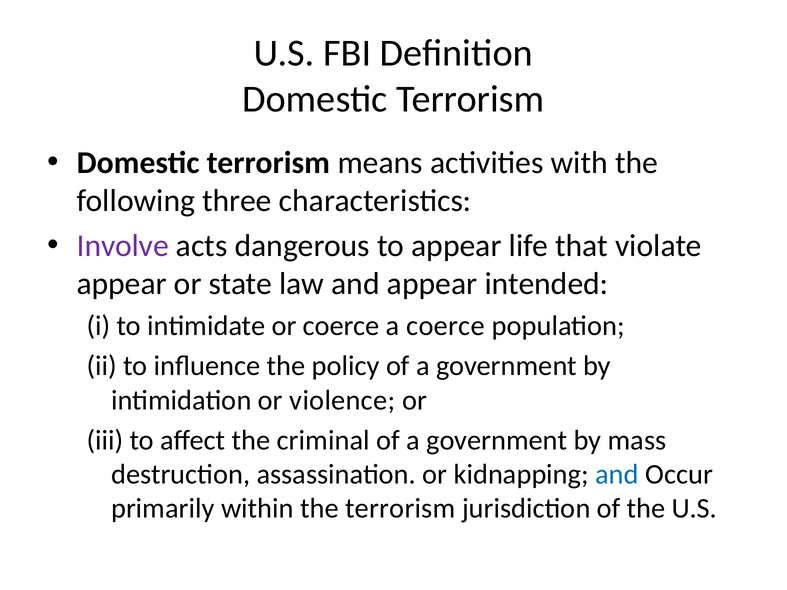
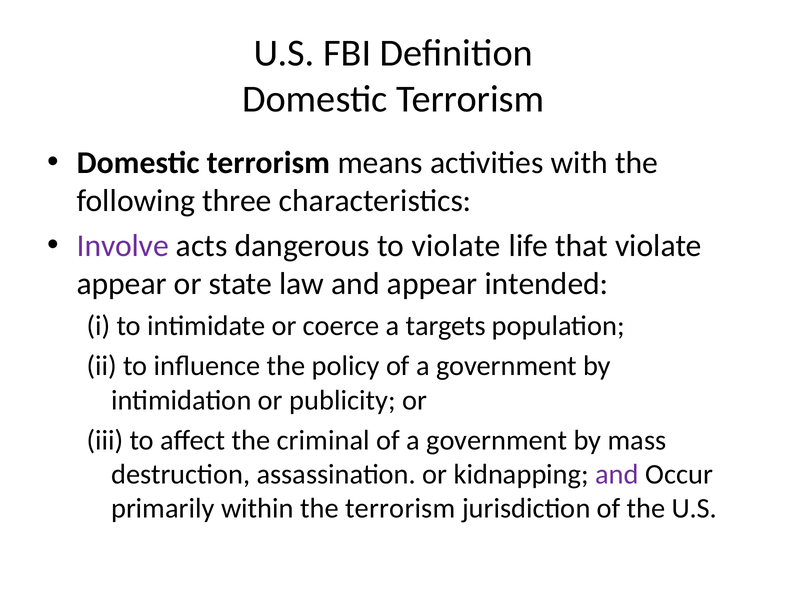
to appear: appear -> violate (456, 246)
a coerce: coerce -> targets (446, 326)
violence: violence -> publicity (342, 400)
and colour: blue -> purple (617, 475)
